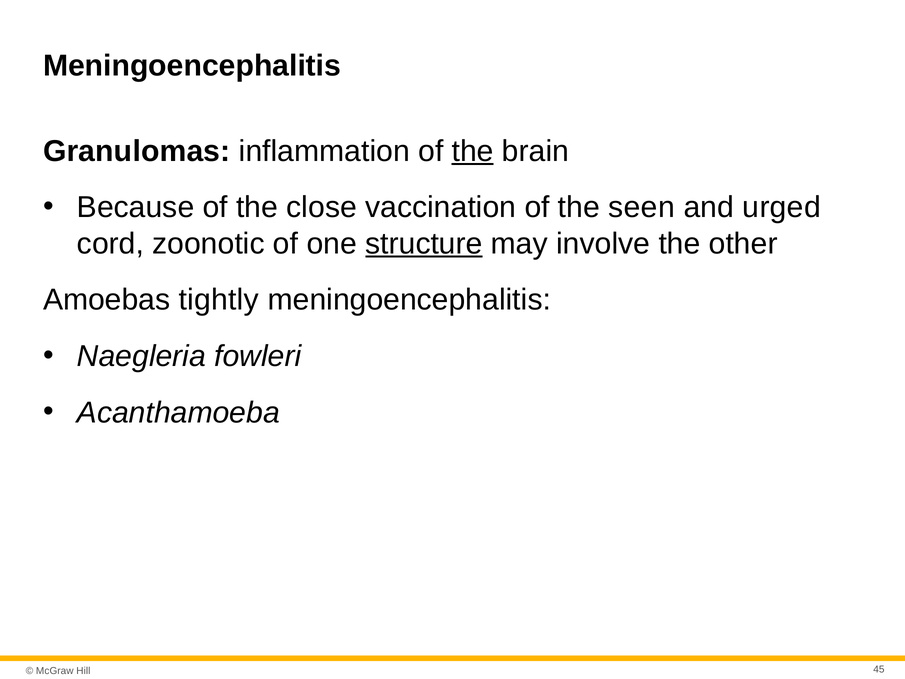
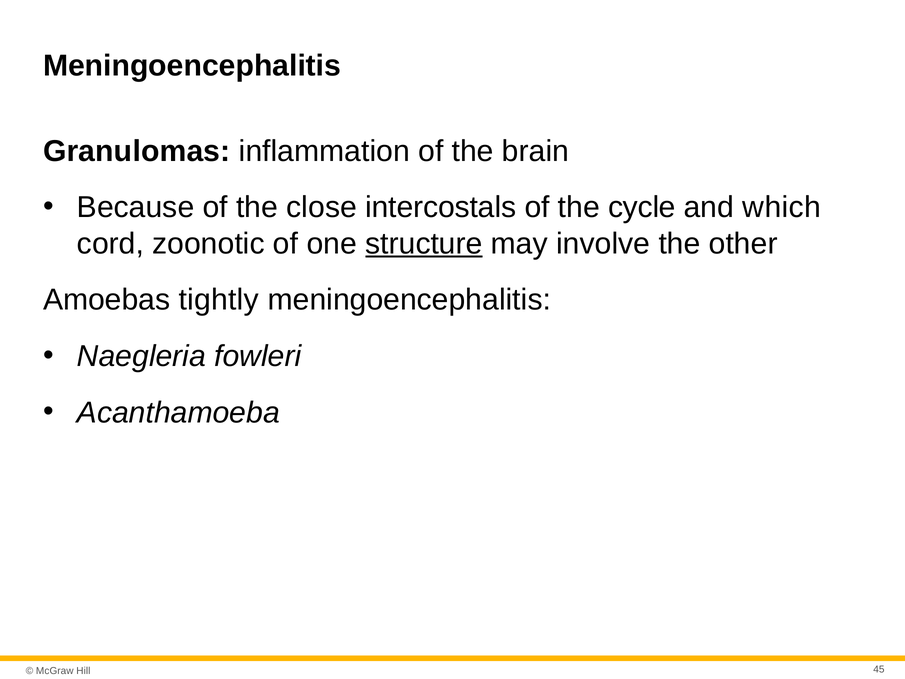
the underline: present -> none (473, 151)
vaccination: vaccination -> intercostals (441, 207)
seen: seen -> cycle (642, 207)
urged: urged -> which (782, 207)
